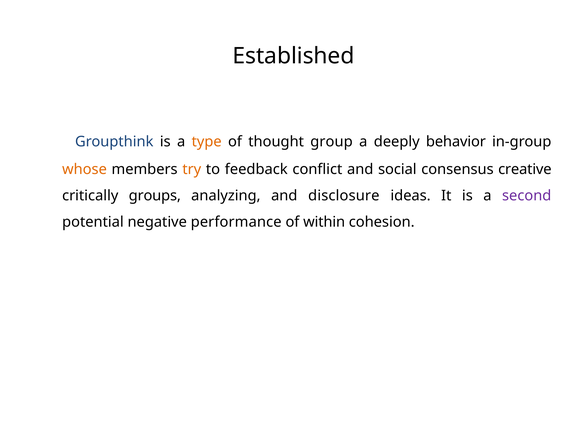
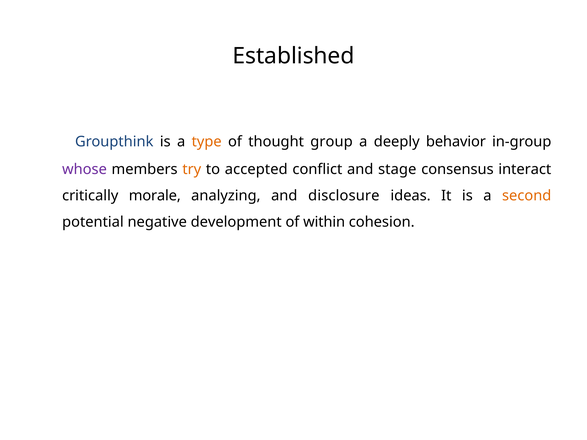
whose colour: orange -> purple (85, 169)
feedback: feedback -> accepted (256, 169)
social: social -> stage (397, 169)
creative: creative -> interact (525, 169)
groups: groups -> morale (155, 196)
second colour: purple -> orange (527, 196)
performance: performance -> development (236, 222)
